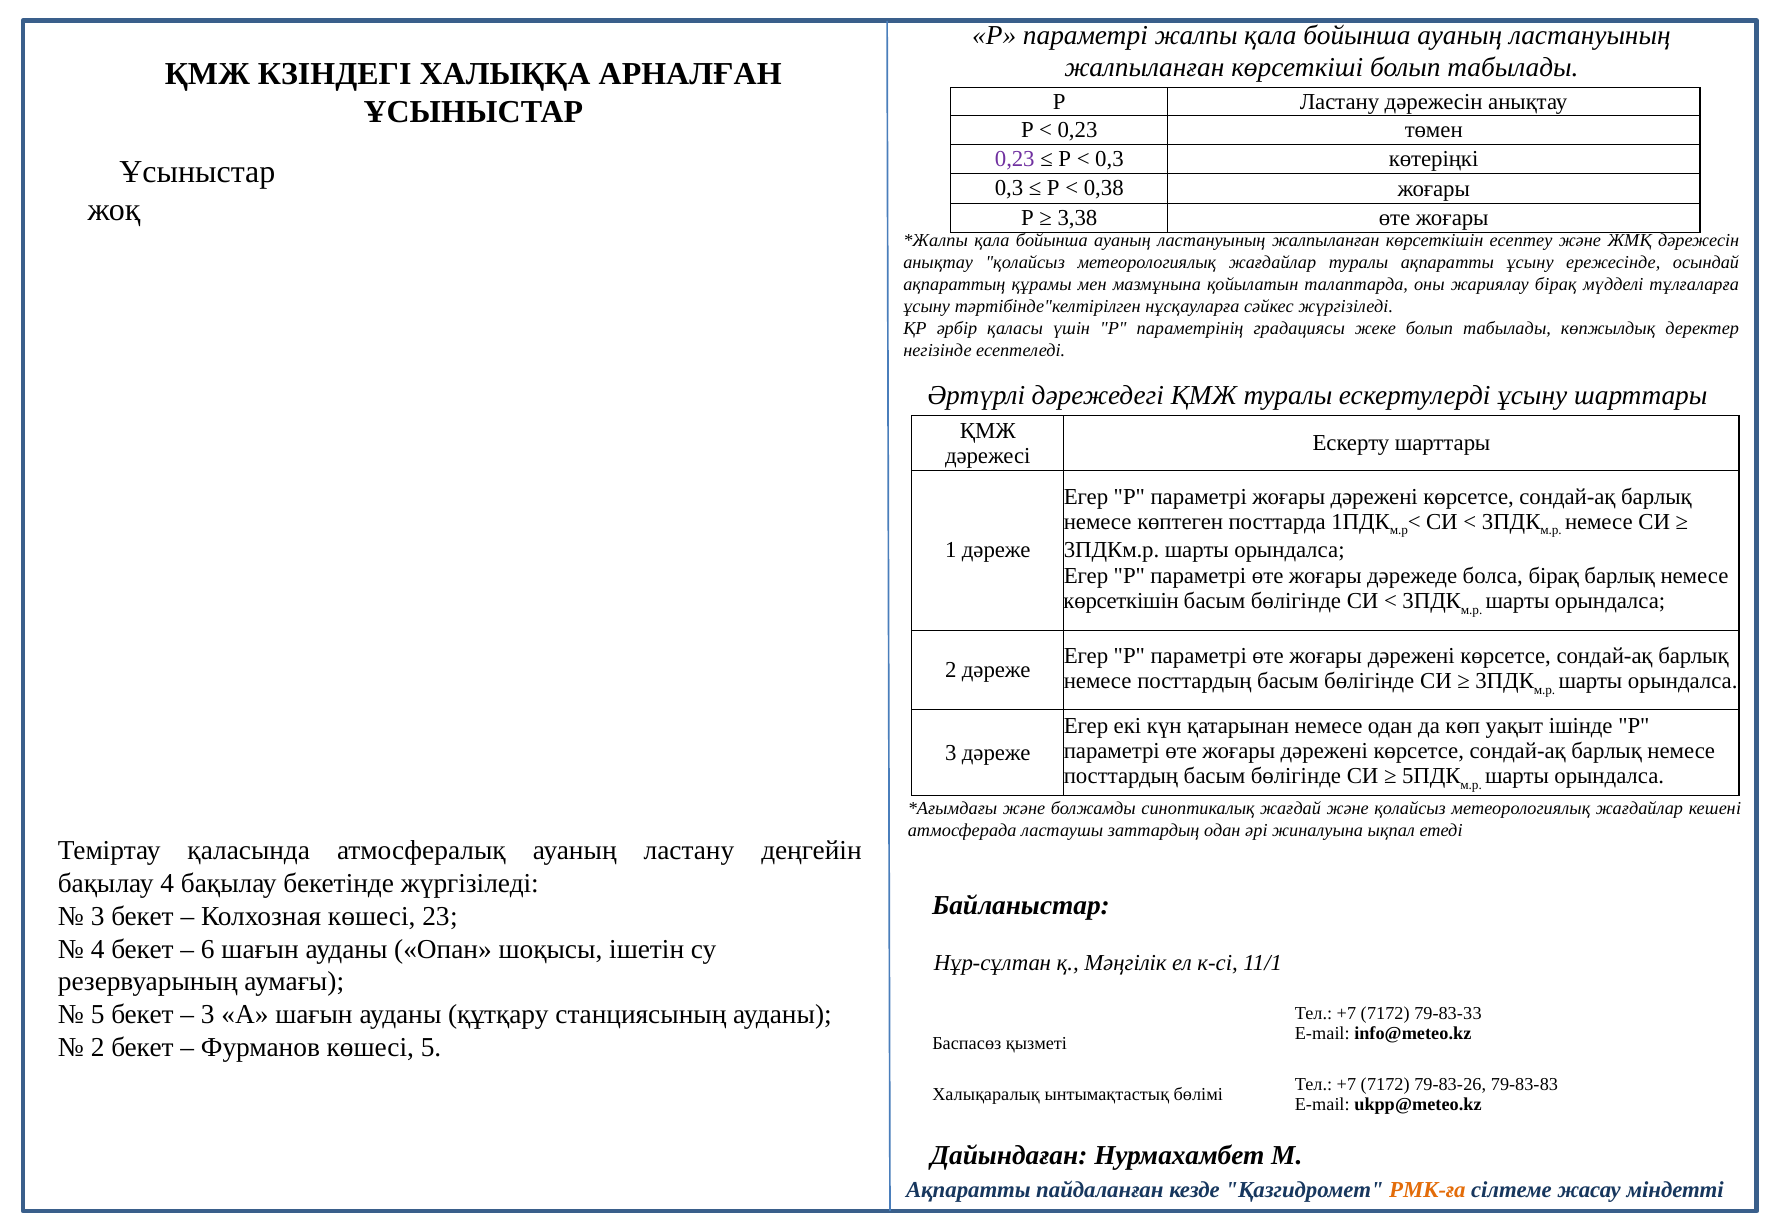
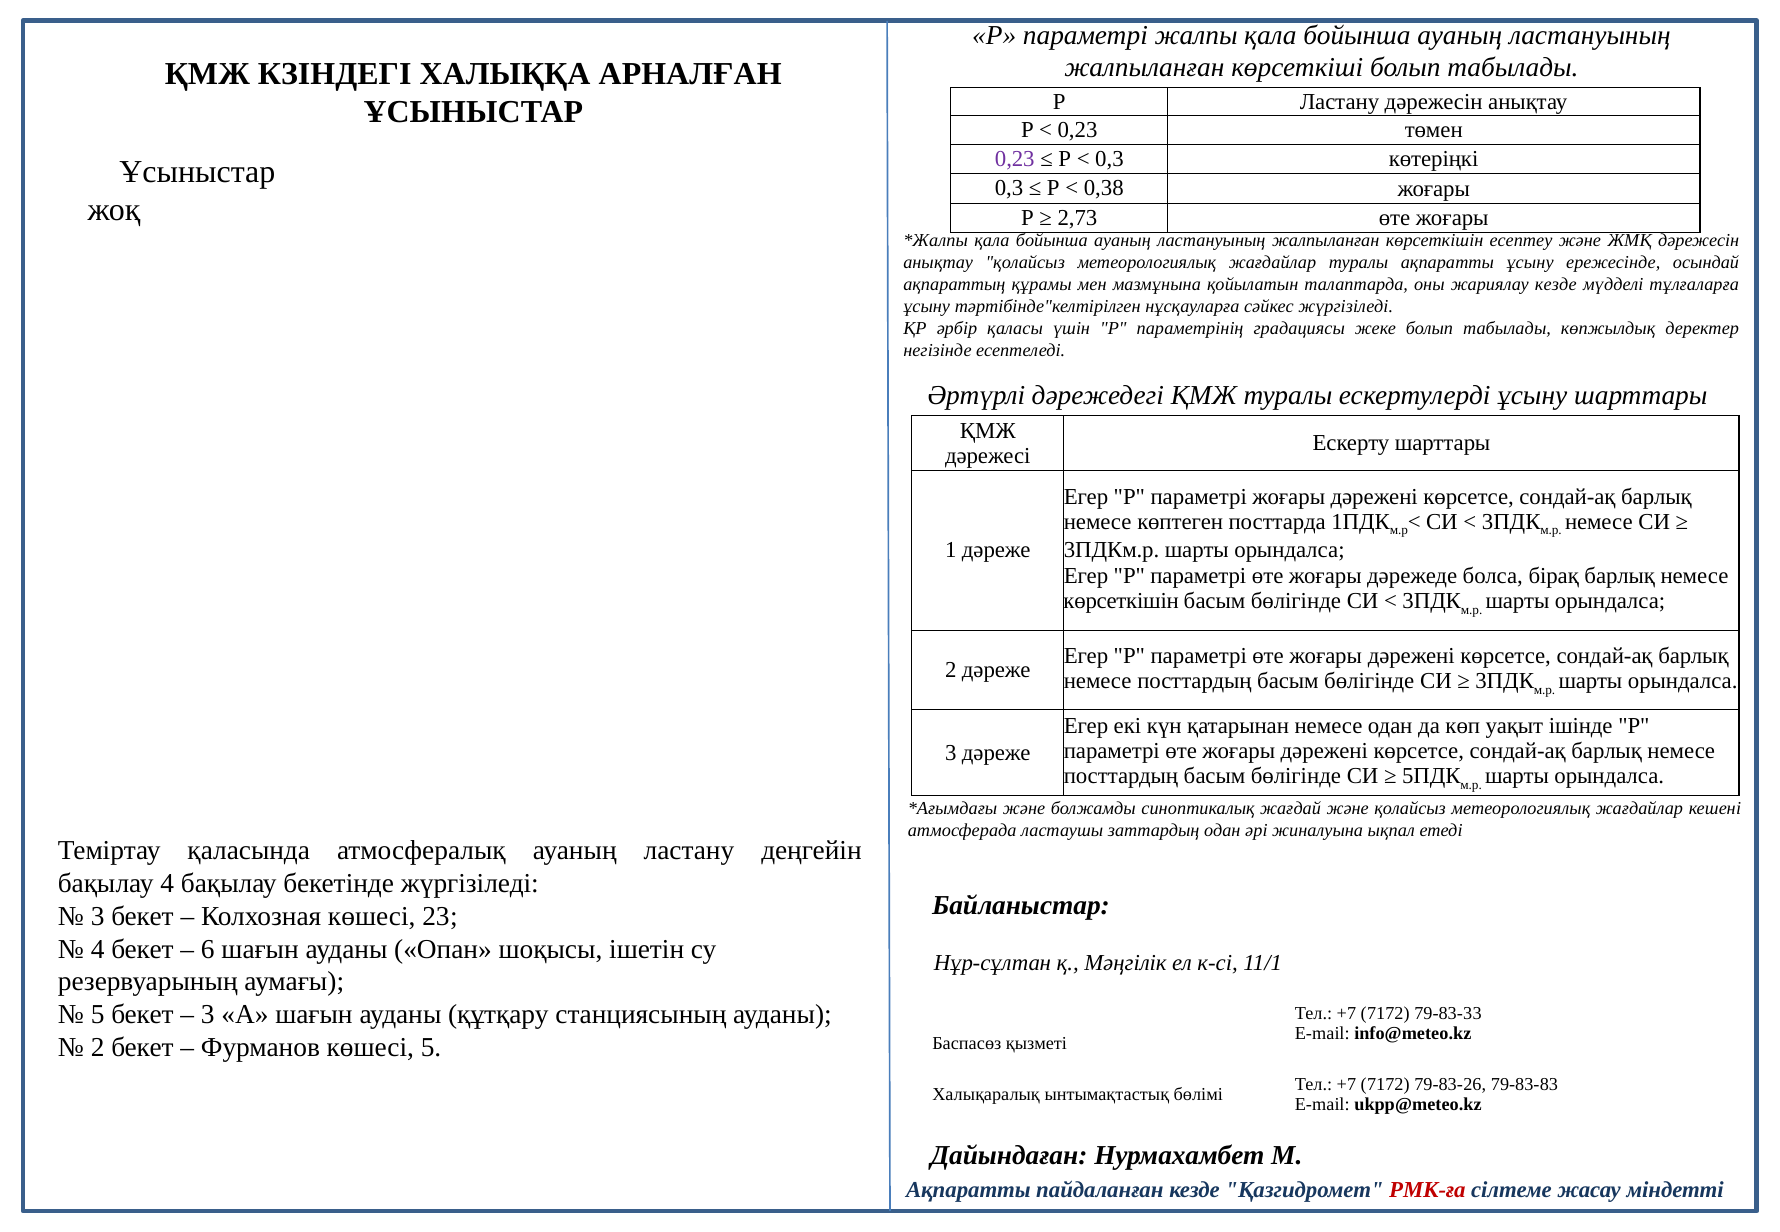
3,38: 3,38 -> 2,73 (1077, 218)
жариялау бірақ: бірақ -> кезде (1556, 285)
РМК-ға colour: orange -> red (1427, 1190)
